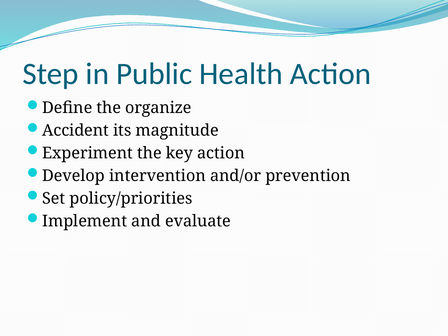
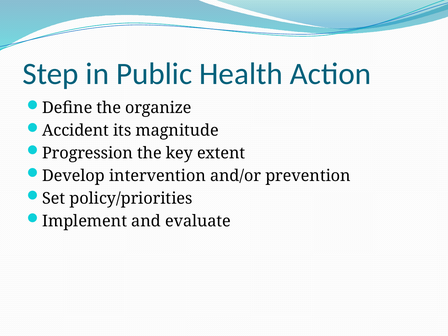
Experiment: Experiment -> Progression (88, 153)
key action: action -> extent (221, 153)
